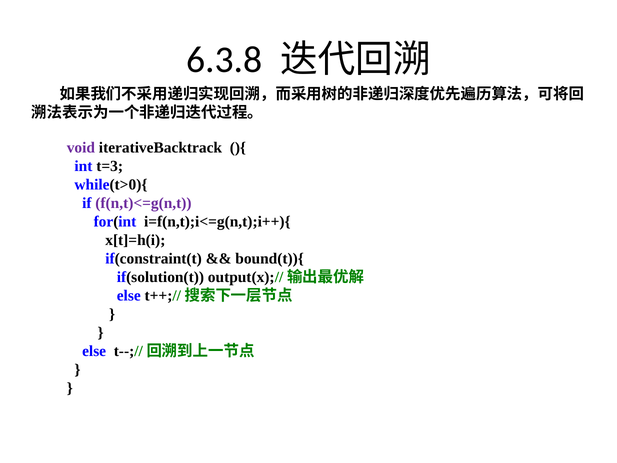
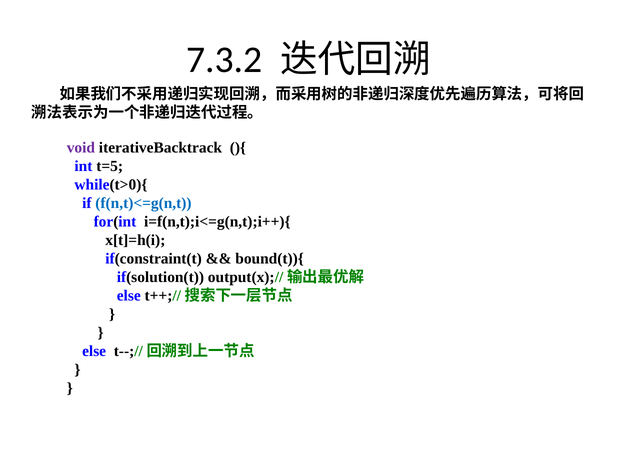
6.3.8: 6.3.8 -> 7.3.2 (224, 60)
t=3: t=3 -> t=5 (110, 166)
f(n,t)<=g(n,t colour: purple -> blue (143, 203)
